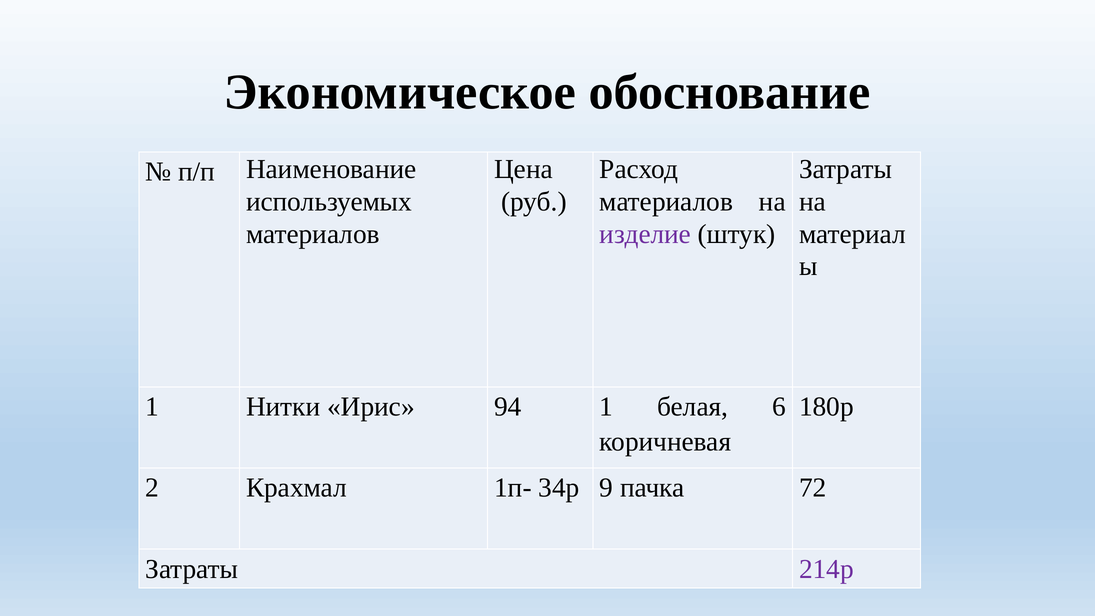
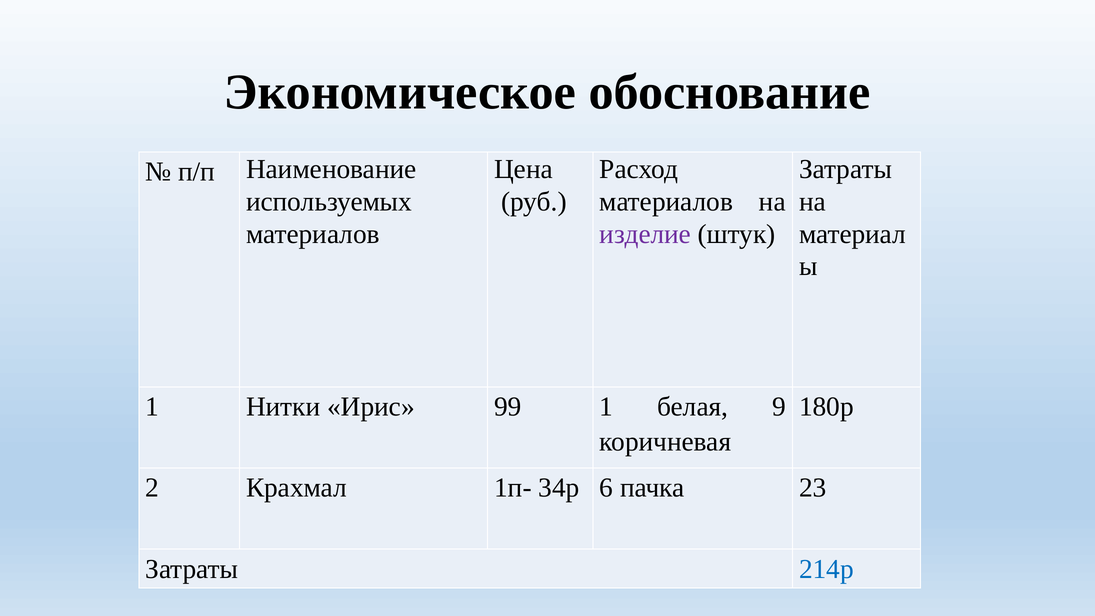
94: 94 -> 99 (508, 407)
6: 6 -> 9 (779, 407)
9: 9 -> 6 (606, 488)
72: 72 -> 23 (813, 488)
214р colour: purple -> blue (826, 569)
